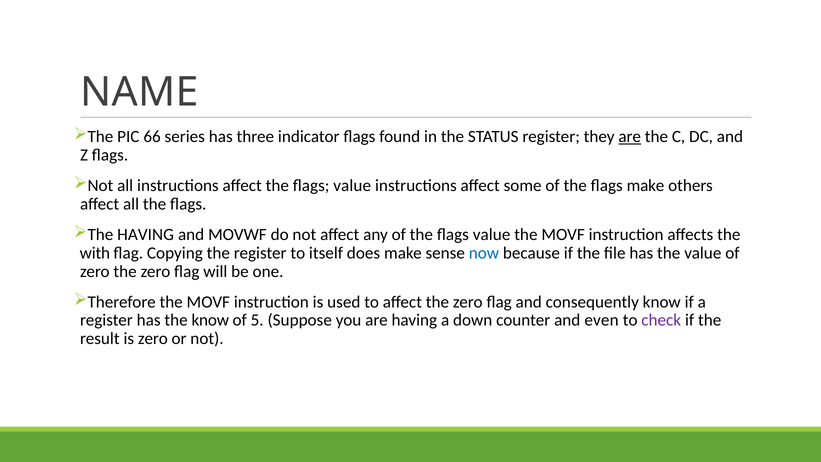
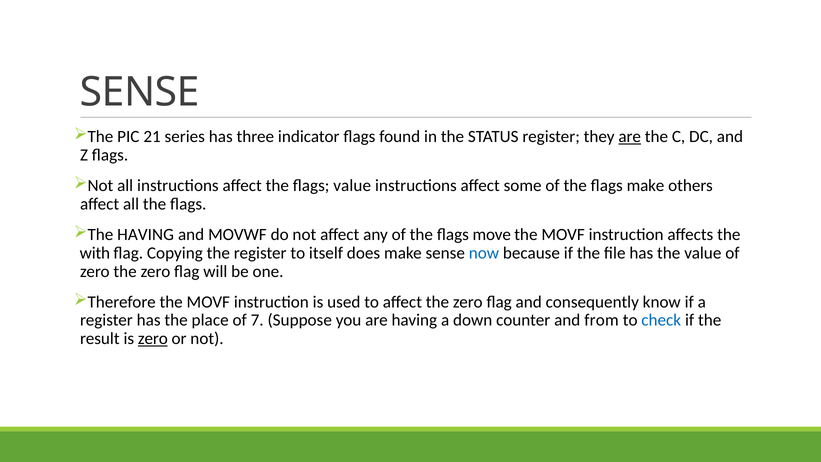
NAME: NAME -> SENSE (140, 92)
66: 66 -> 21 (152, 137)
of the flags value: value -> move (492, 234)
the know: know -> place (210, 320)
5: 5 -> 7 (257, 320)
even: even -> from (602, 320)
check colour: purple -> blue (661, 320)
zero underline: none -> present (153, 339)
